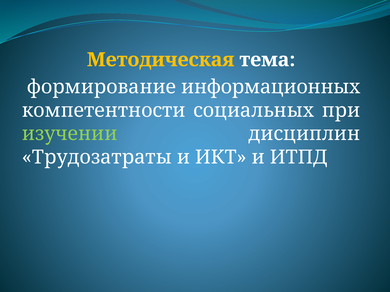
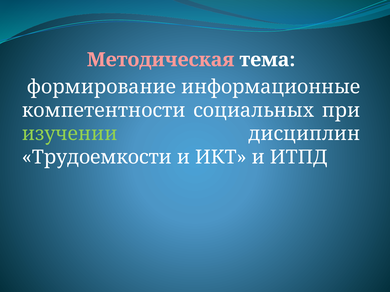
Методическая colour: yellow -> pink (161, 60)
информационных: информационных -> информационные (271, 87)
Трудозатраты: Трудозатраты -> Трудоемкости (97, 157)
